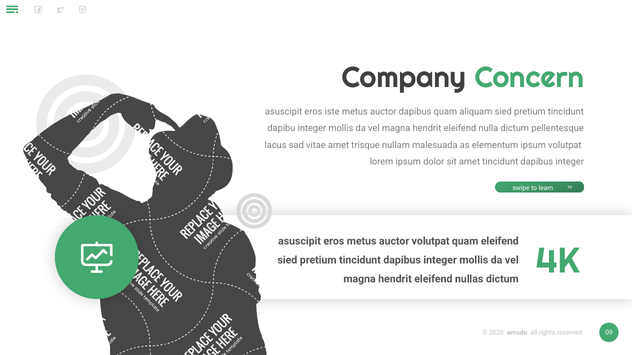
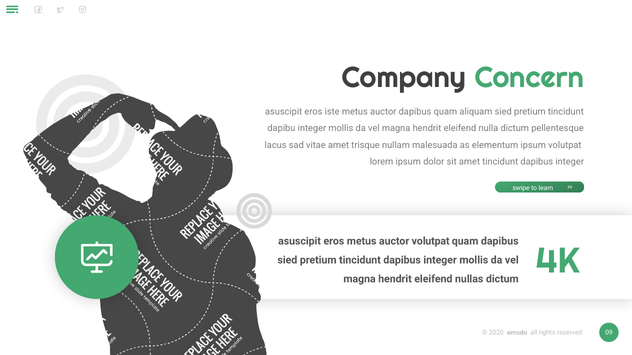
quam eleifend: eleifend -> dapibus (500, 241)
